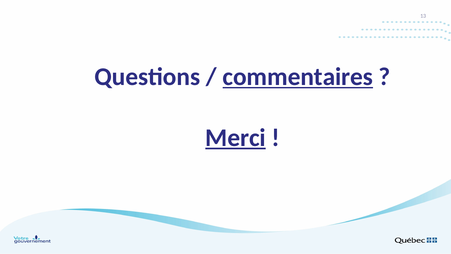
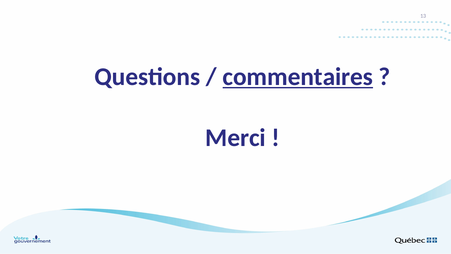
Merci underline: present -> none (236, 137)
